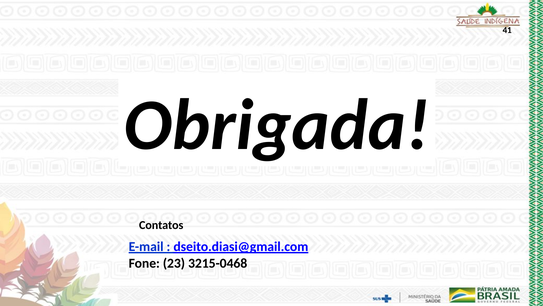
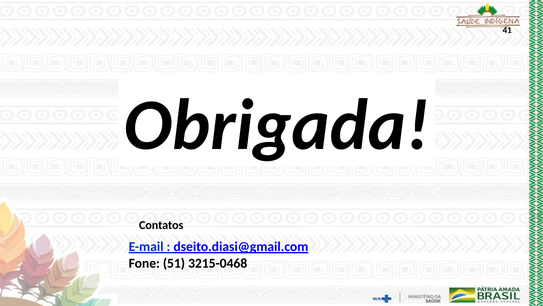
23: 23 -> 51 (174, 263)
